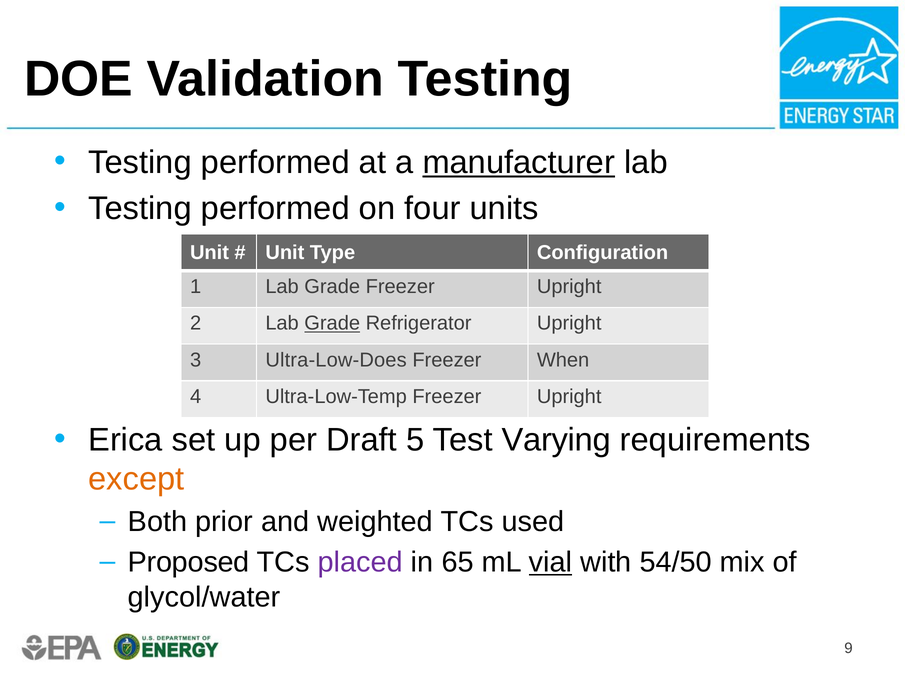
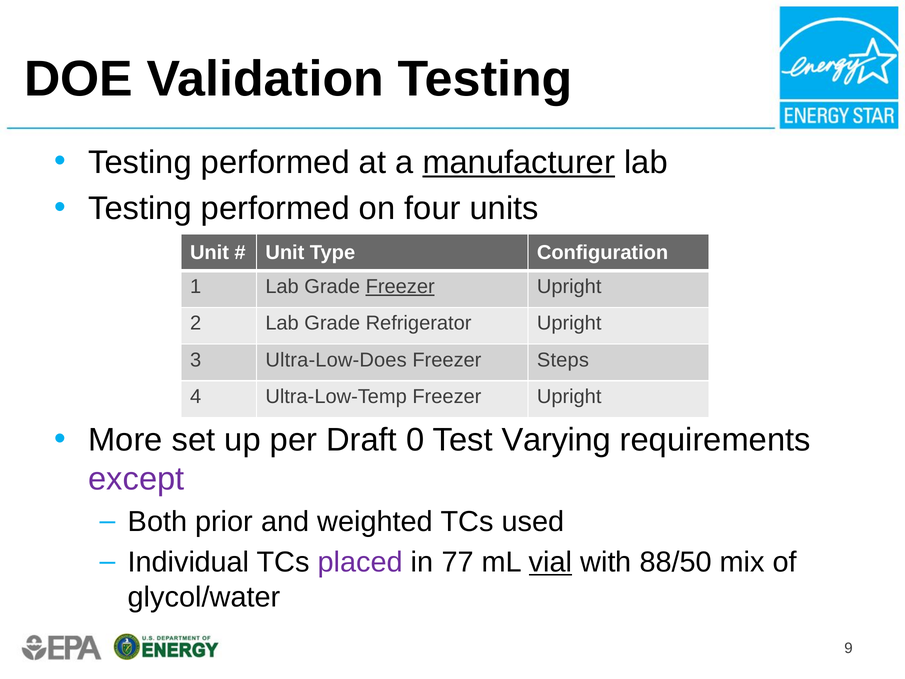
Freezer underline: none -> present (400, 286)
Grade underline: present -> none (332, 323)
When: When -> Steps (563, 360)
Erica: Erica -> More (125, 440)
5: 5 -> 0 (415, 440)
except colour: orange -> purple (136, 479)
Proposed: Proposed -> Individual (189, 562)
65: 65 -> 77 (458, 562)
54/50: 54/50 -> 88/50 (676, 562)
